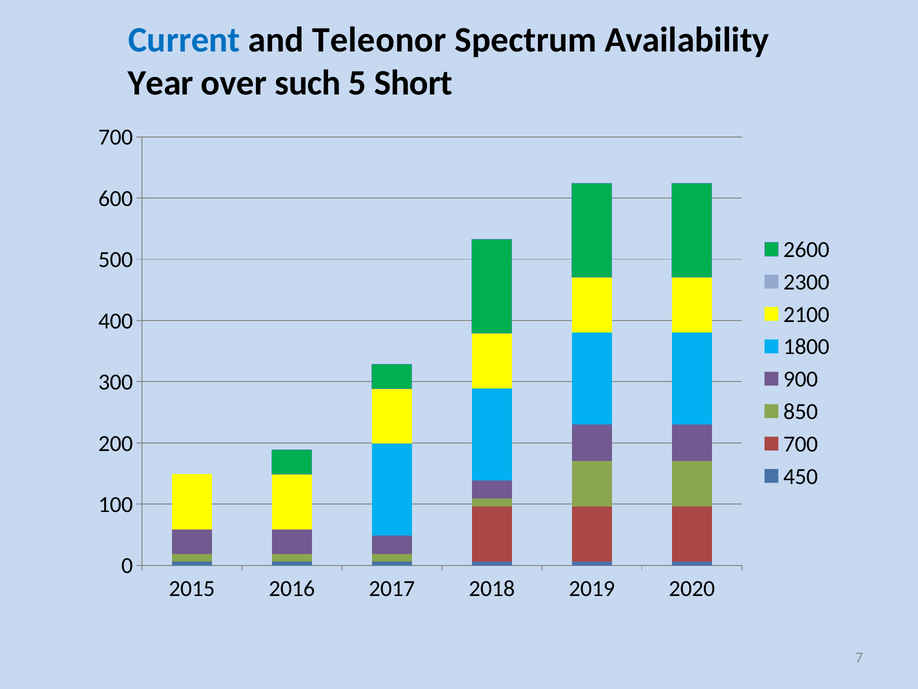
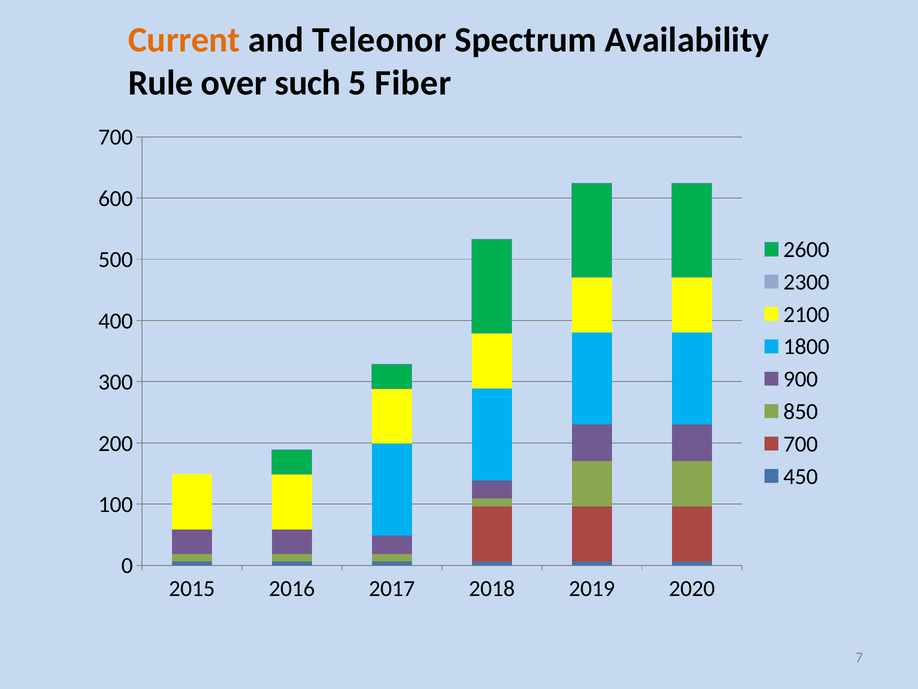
Current colour: blue -> orange (184, 40)
Year: Year -> Rule (161, 83)
Short: Short -> Fiber (413, 83)
